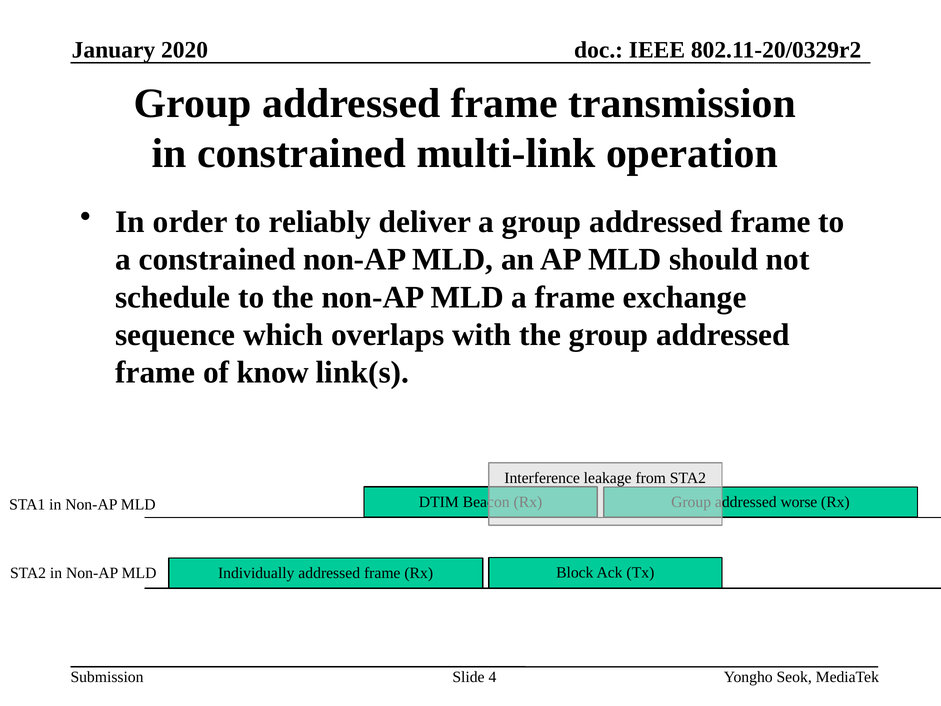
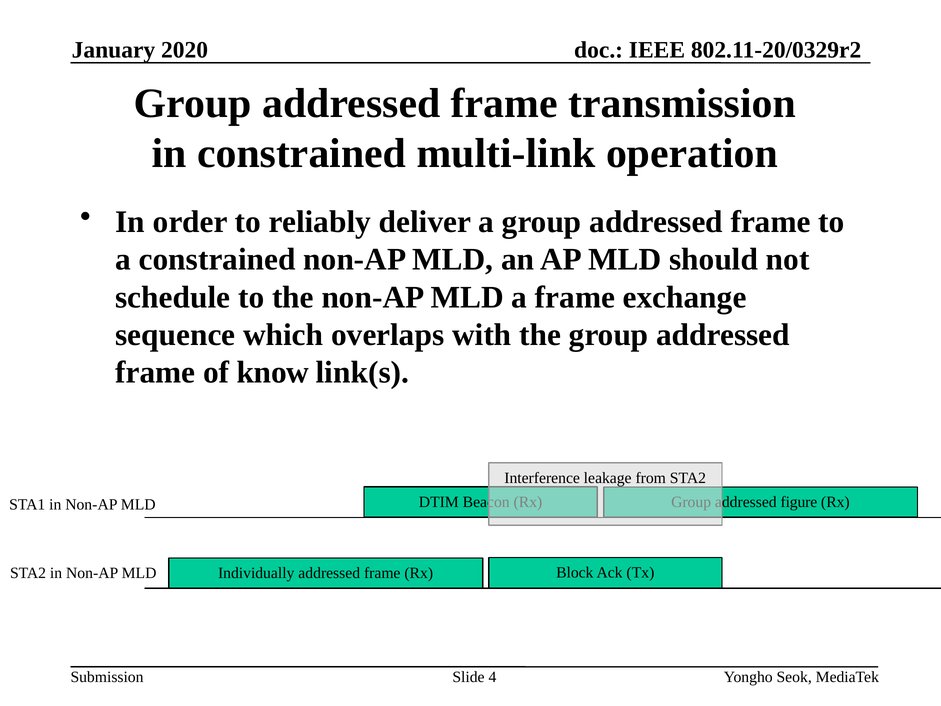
worse: worse -> figure (799, 502)
